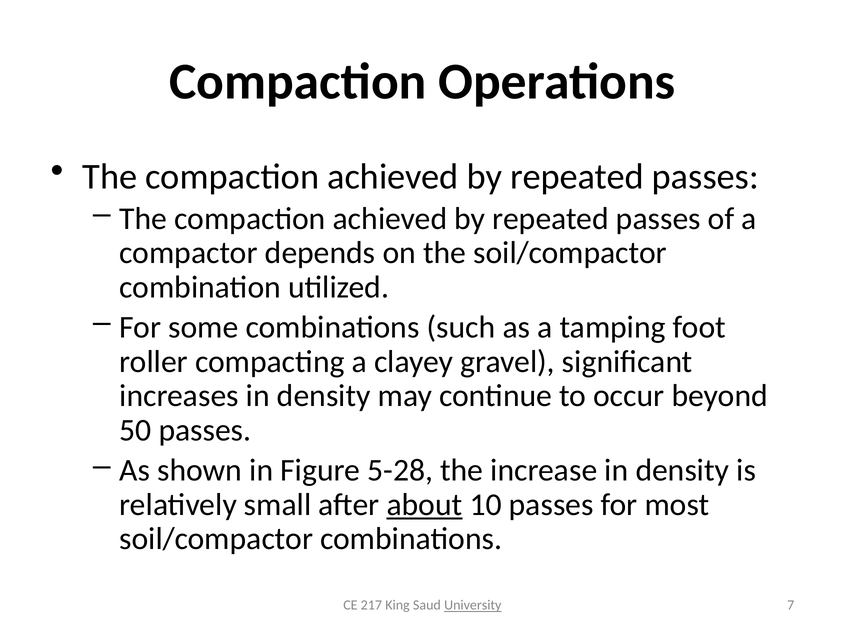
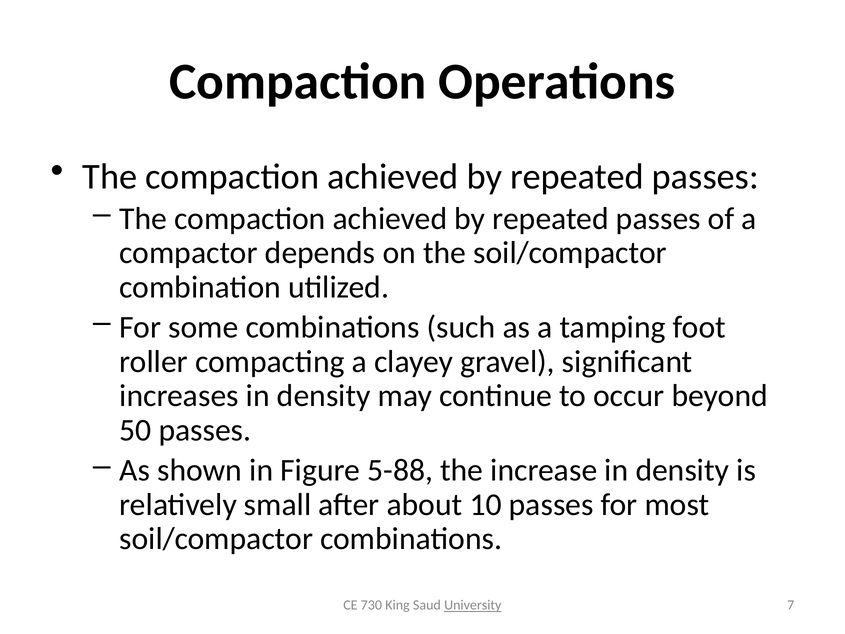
5-28: 5-28 -> 5-88 (400, 470)
about underline: present -> none (425, 505)
217: 217 -> 730 (371, 605)
